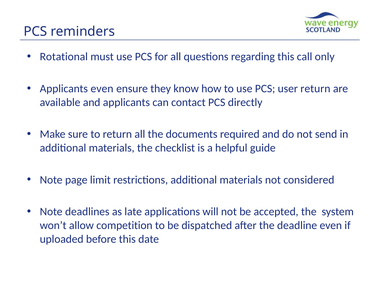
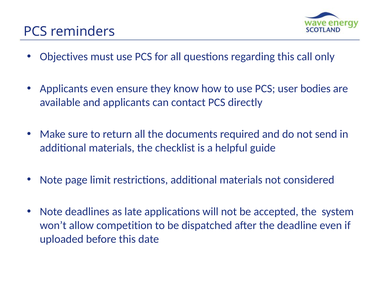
Rotational: Rotational -> Objectives (64, 57)
user return: return -> bodies (316, 89)
